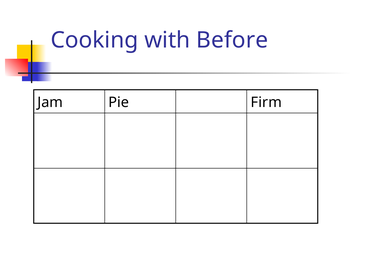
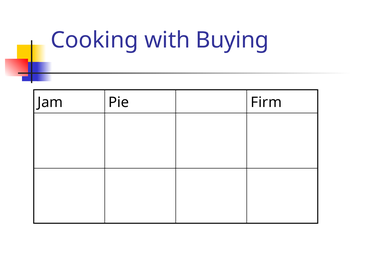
Before: Before -> Buying (232, 40)
